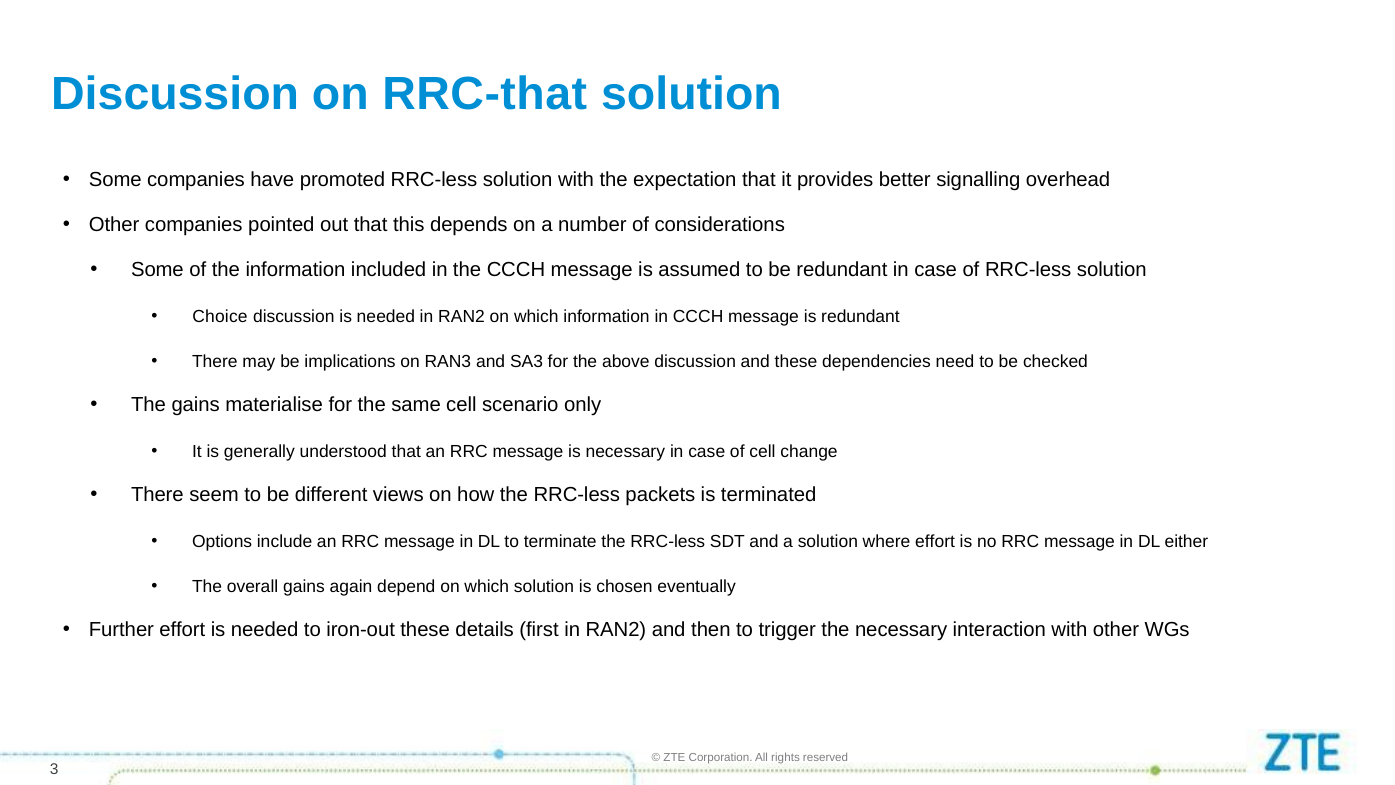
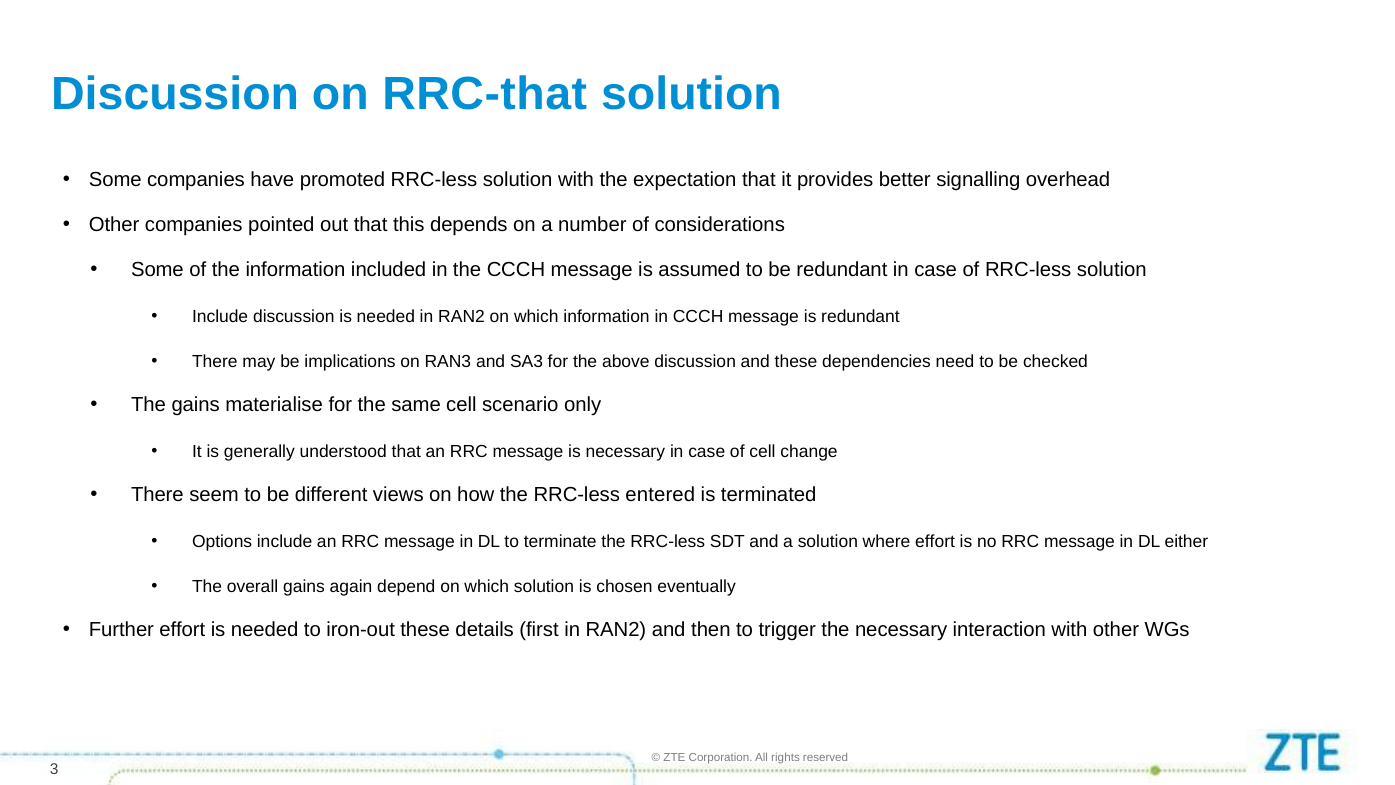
Choice: Choice -> Include (220, 316)
packets: packets -> entered (660, 495)
